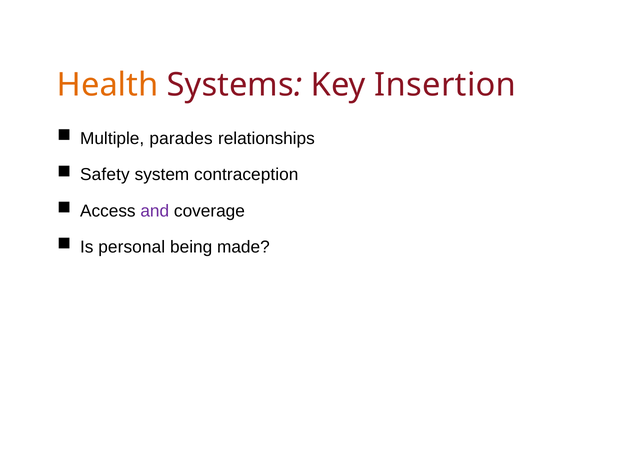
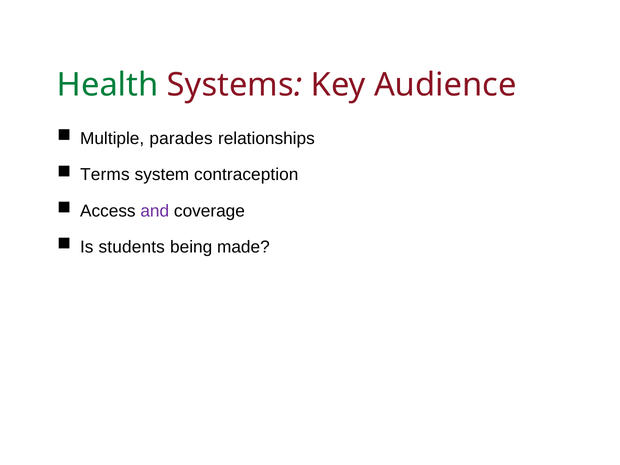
Health colour: orange -> green (108, 85)
Insertion: Insertion -> Audience (445, 85)
Safety: Safety -> Terms (105, 175)
personal: personal -> students (132, 247)
